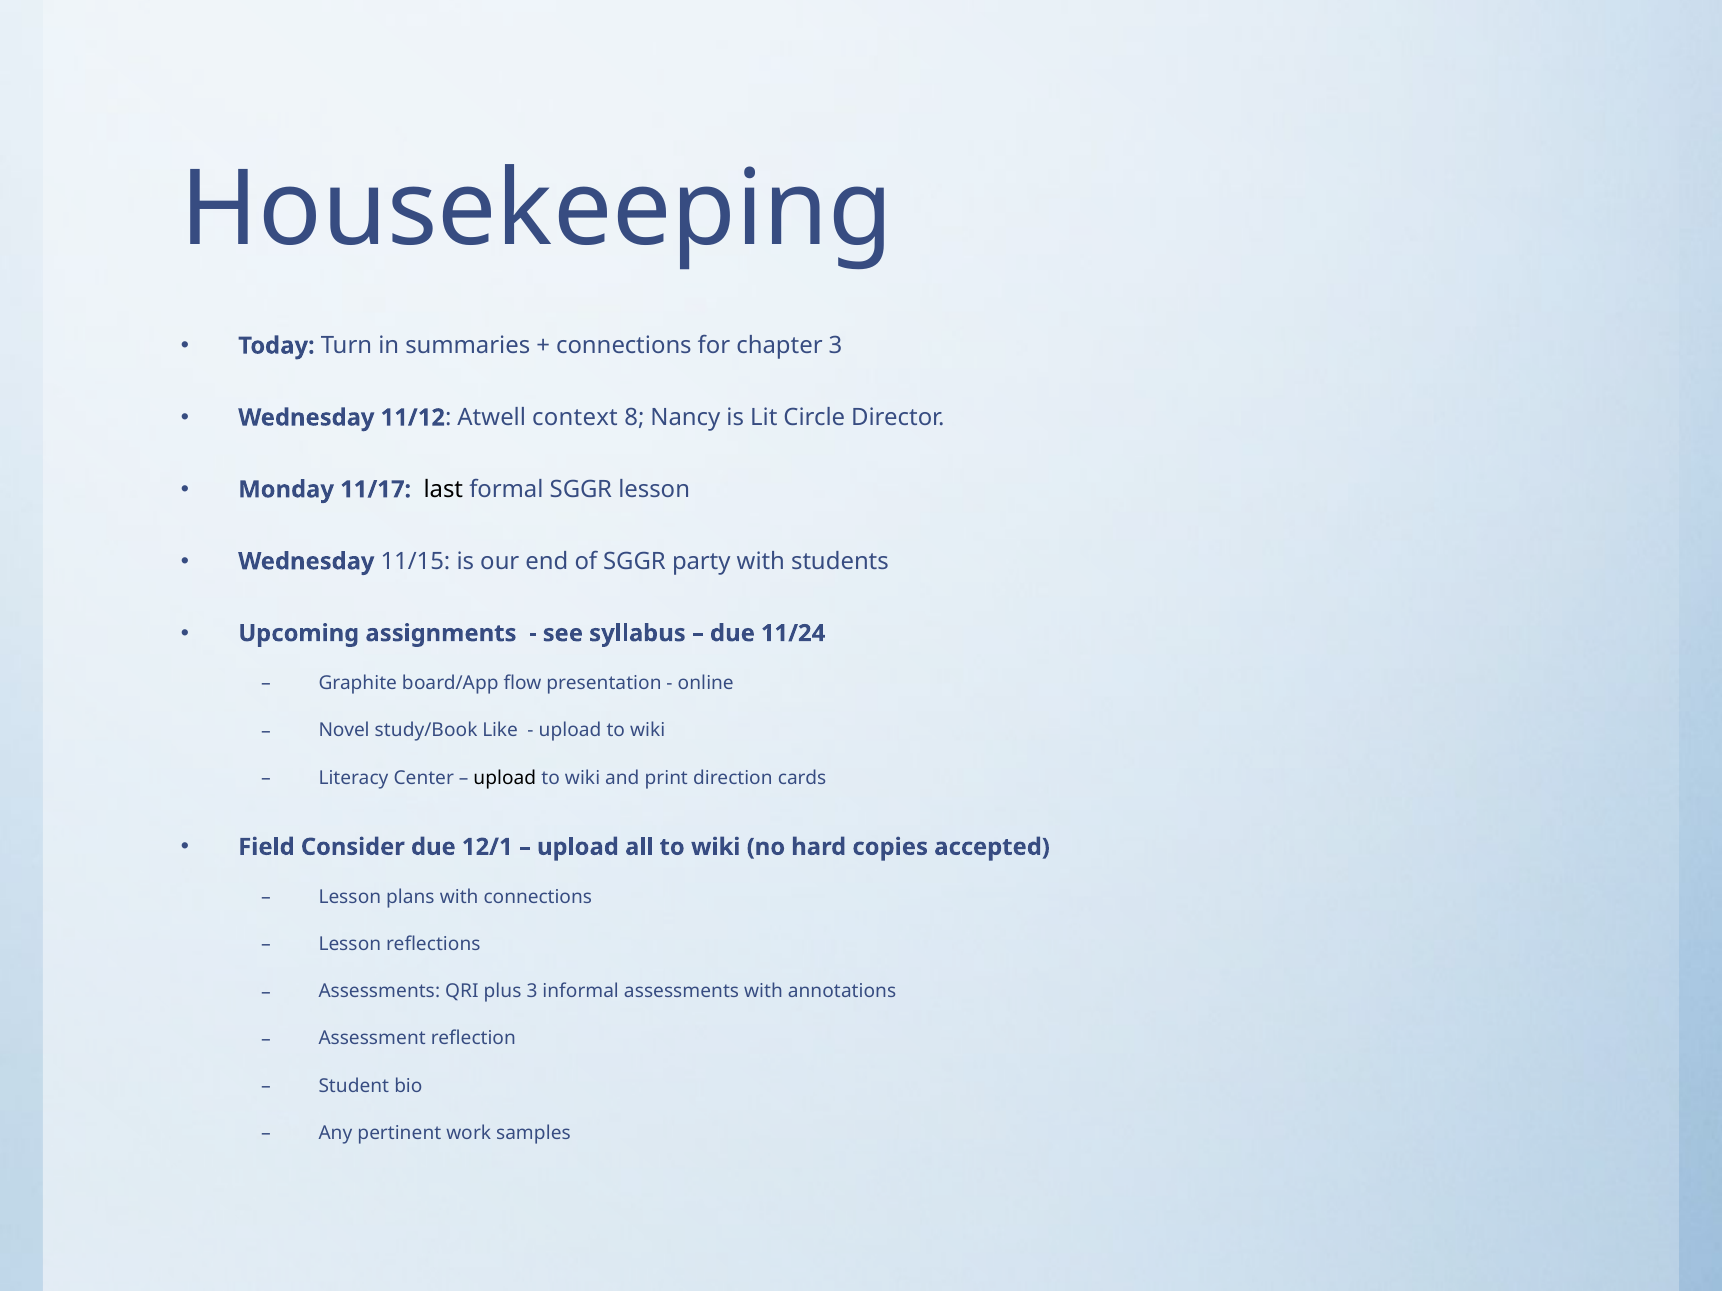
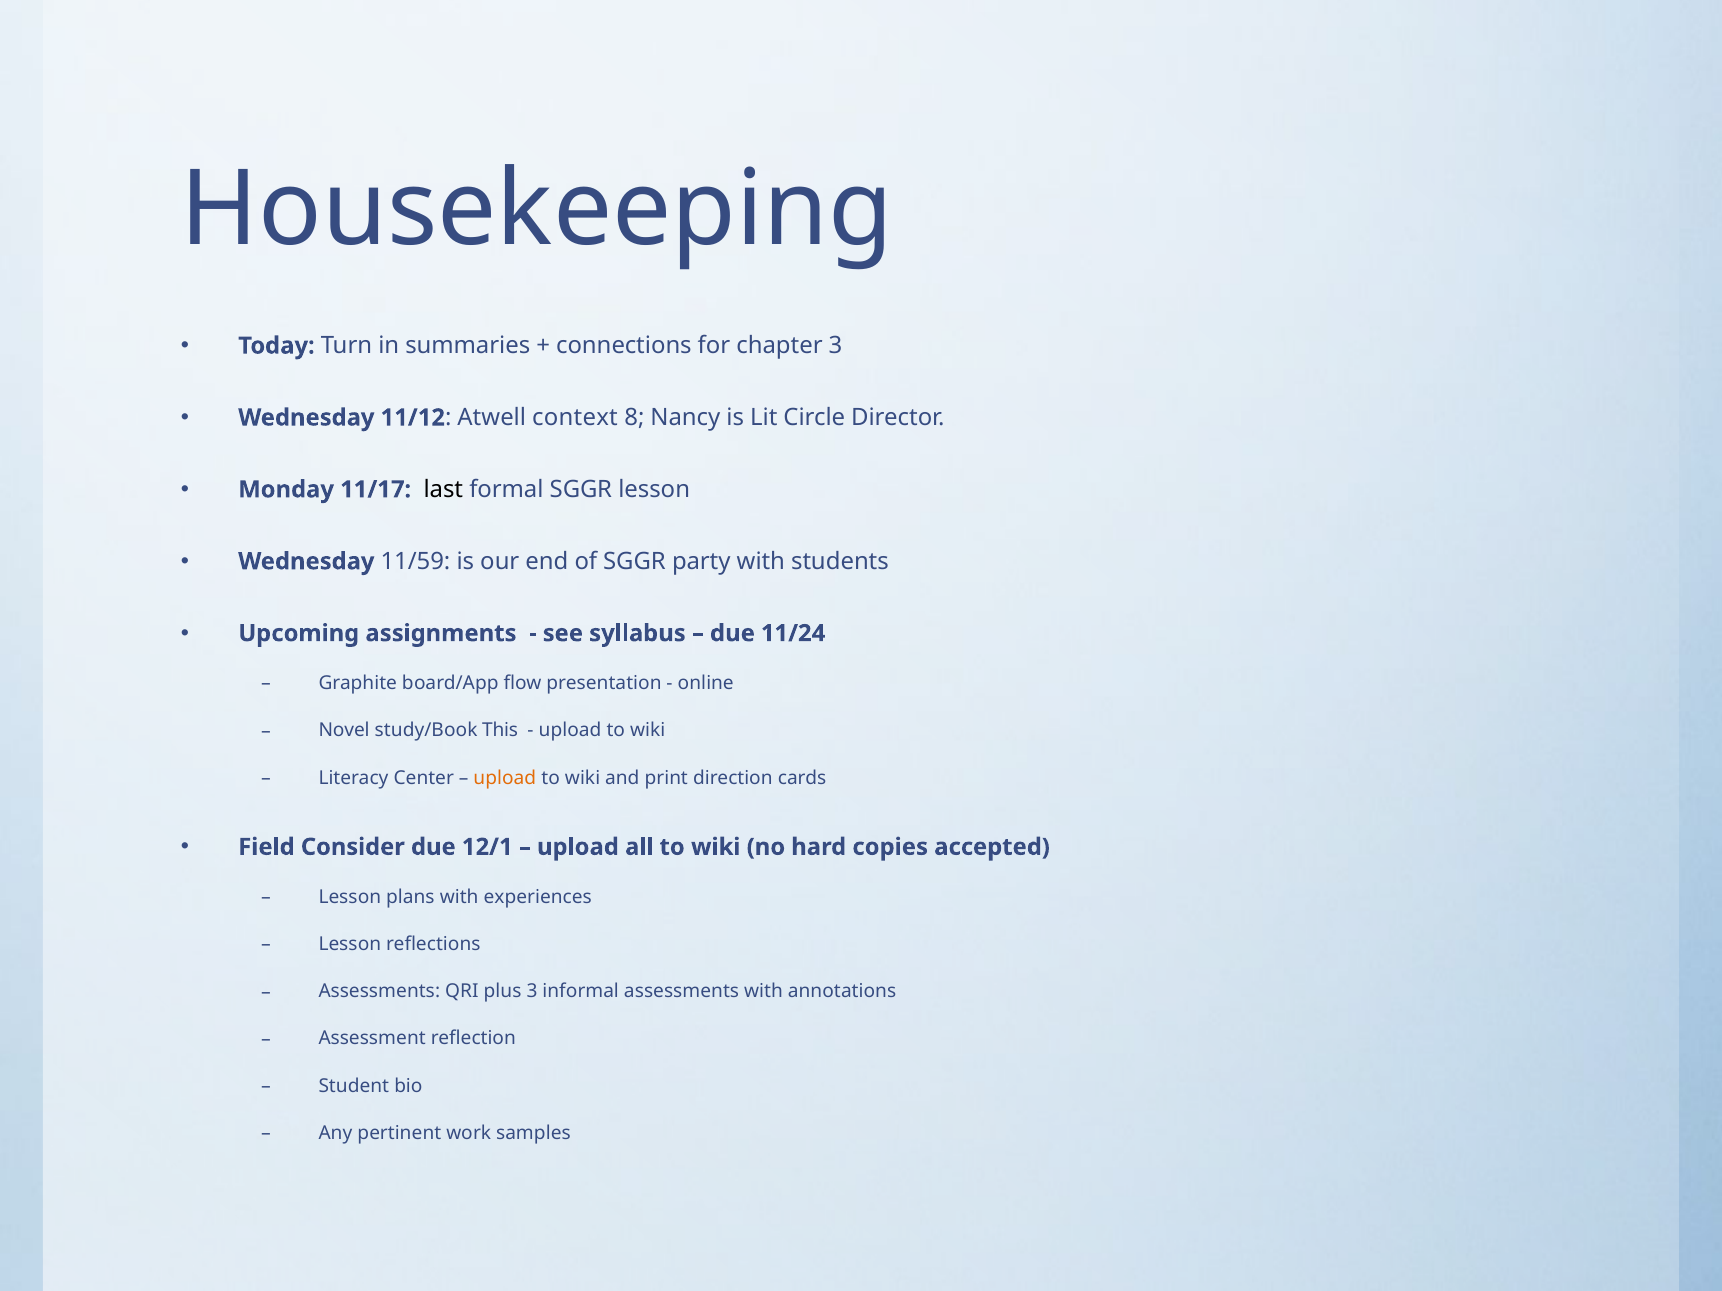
11/15: 11/15 -> 11/59 (416, 562)
Like: Like -> This (500, 731)
upload colour: black -> orange (505, 778)
with connections: connections -> experiences (538, 897)
